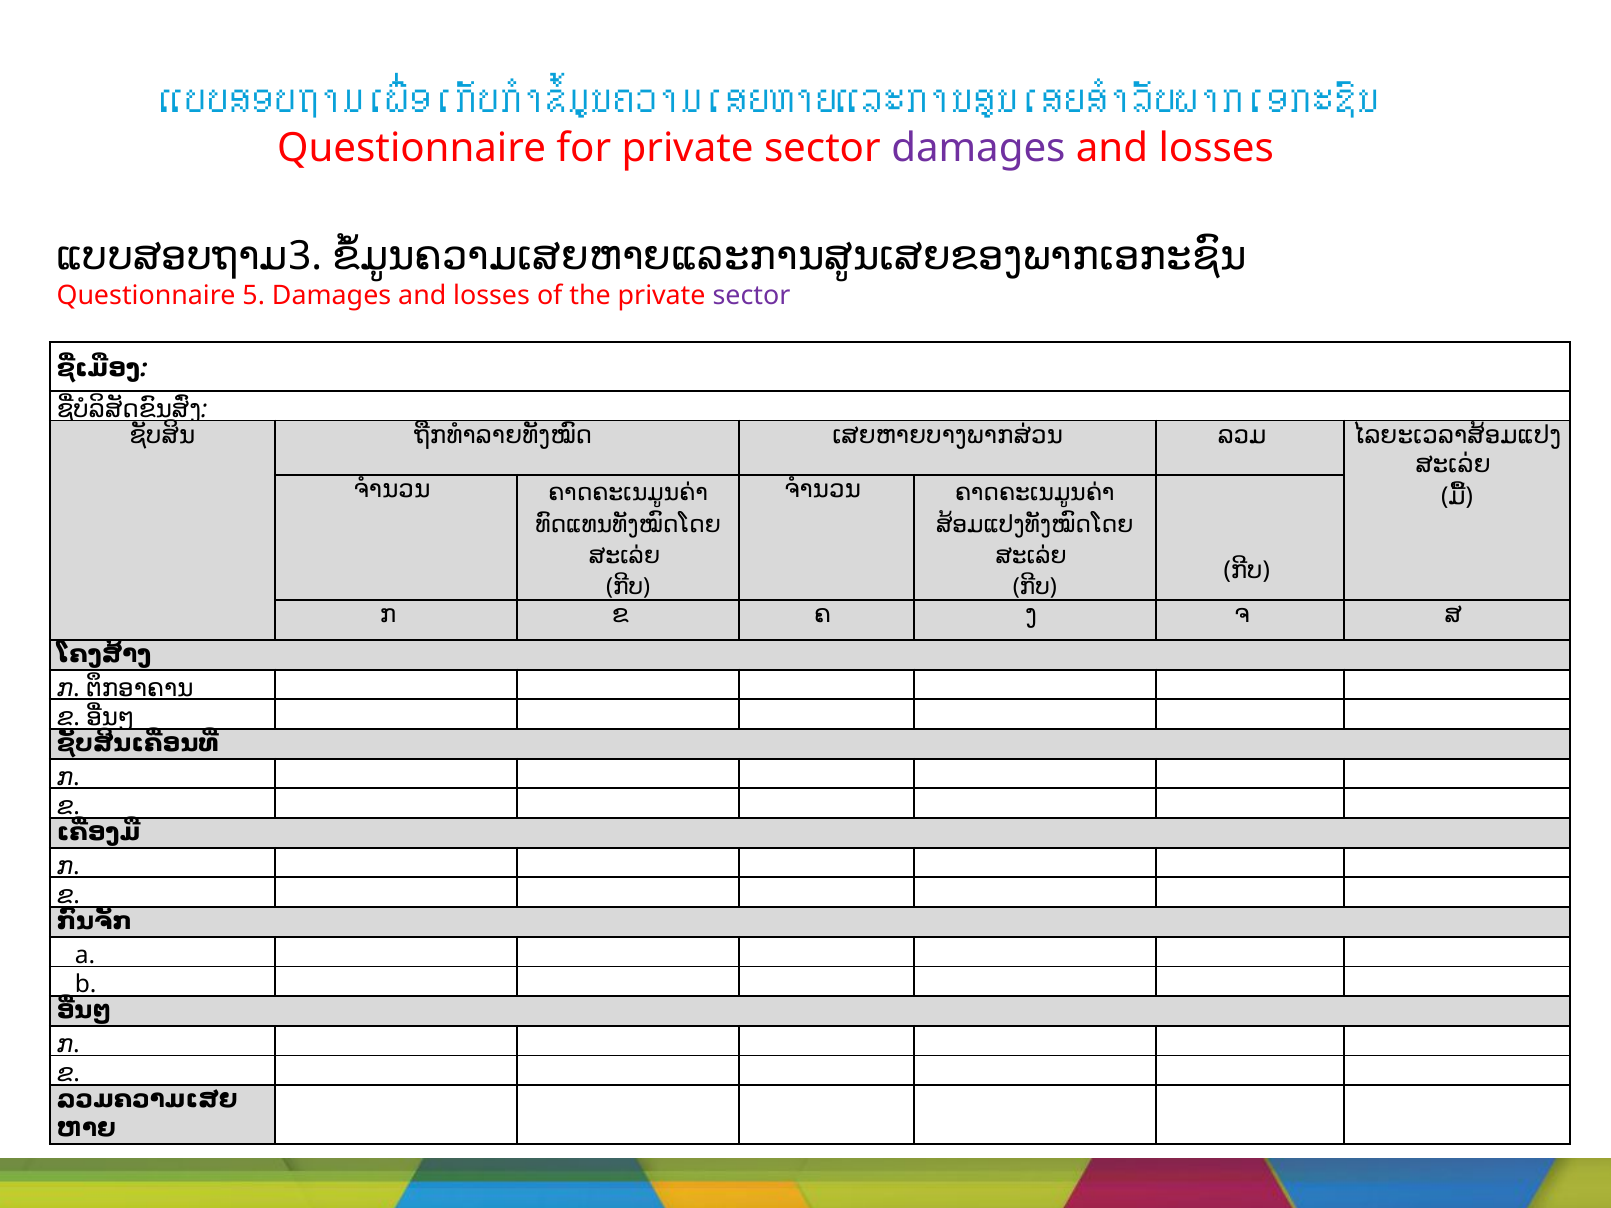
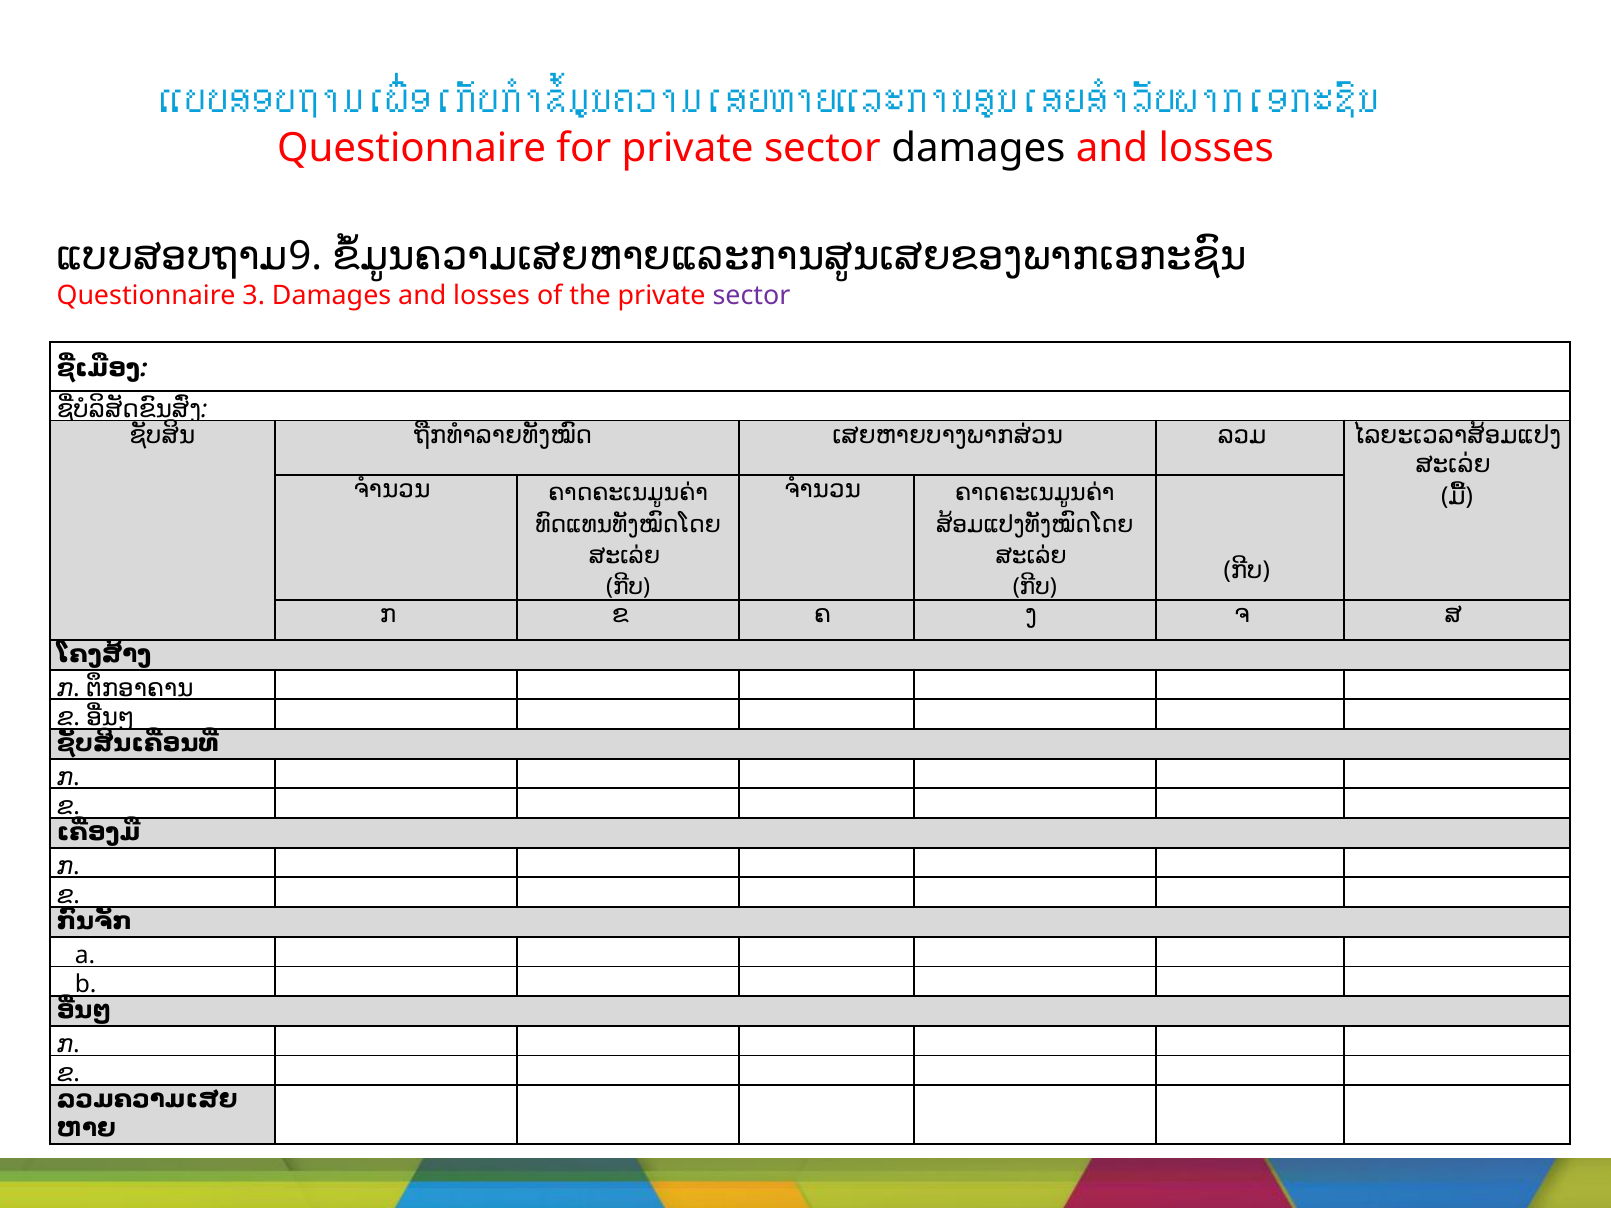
damages colour: purple -> black (978, 149)
3: 3 -> 9 (305, 256)
5: 5 -> 3 (254, 295)
